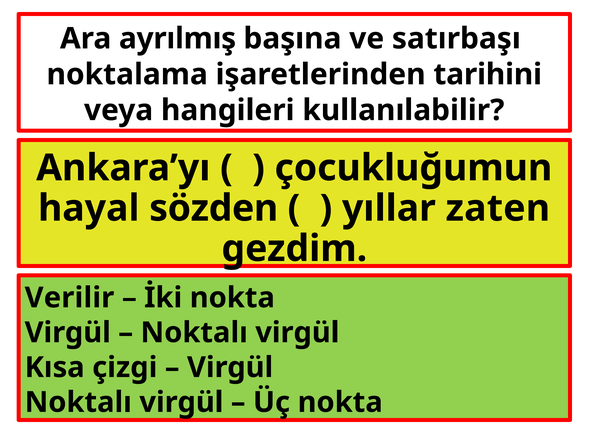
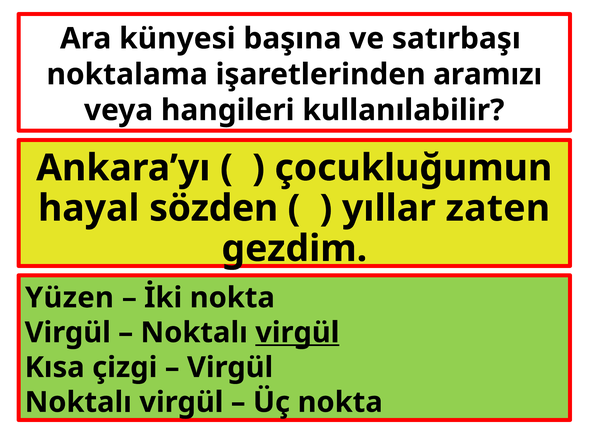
ayrılmış: ayrılmış -> künyesi (177, 39)
tarihini: tarihini -> aramızı (488, 74)
Verilir: Verilir -> Yüzen (69, 298)
virgül underline: none -> present (297, 333)
